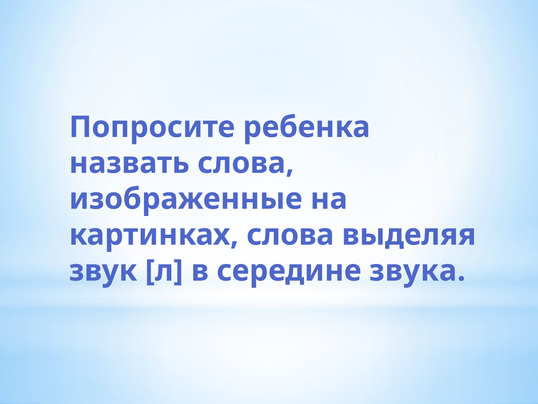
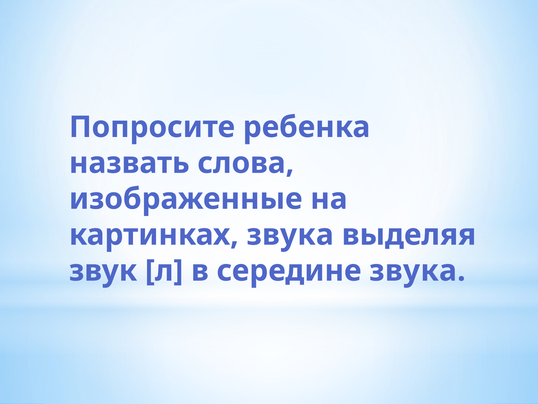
картинках слова: слова -> звука (290, 235)
